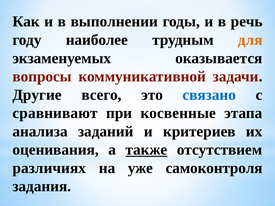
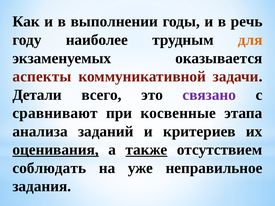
вопросы: вопросы -> аспекты (42, 77)
Другие: Другие -> Детали (37, 95)
связано colour: blue -> purple (209, 95)
оценивания underline: none -> present (56, 150)
различиях: различиях -> соблюдать (49, 168)
самоконтроля: самоконтроля -> неправильное (214, 168)
